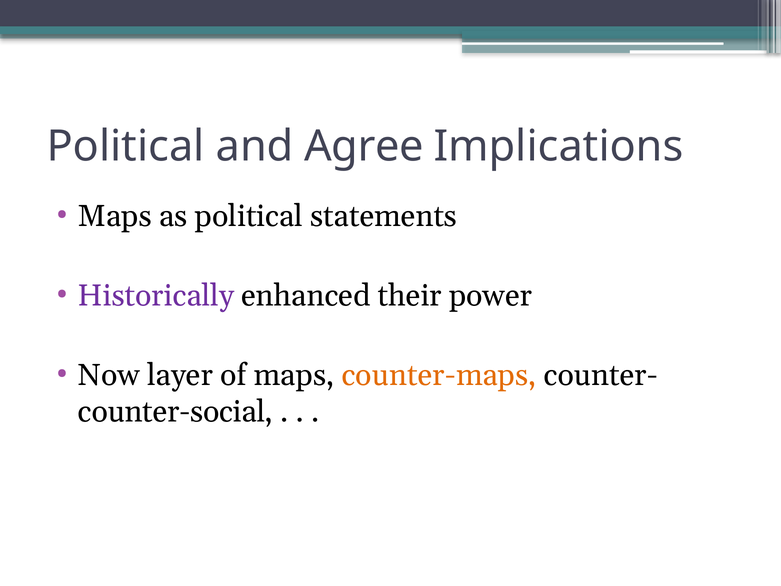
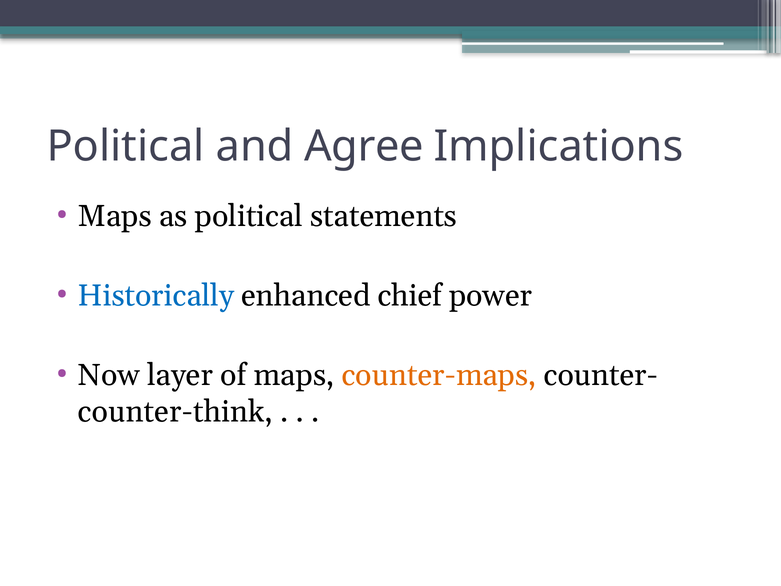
Historically colour: purple -> blue (156, 296)
their: their -> chief (410, 296)
counter-social: counter-social -> counter-think (175, 412)
